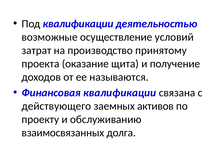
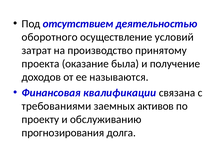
Под квалификации: квалификации -> отсутствием (78, 24)
возможные: возможные -> оборотного (50, 37)
щита: щита -> была (125, 64)
действующего: действующего -> требованиями (56, 106)
взаимосвязанных: взаимосвязанных -> прогнозирования (63, 132)
